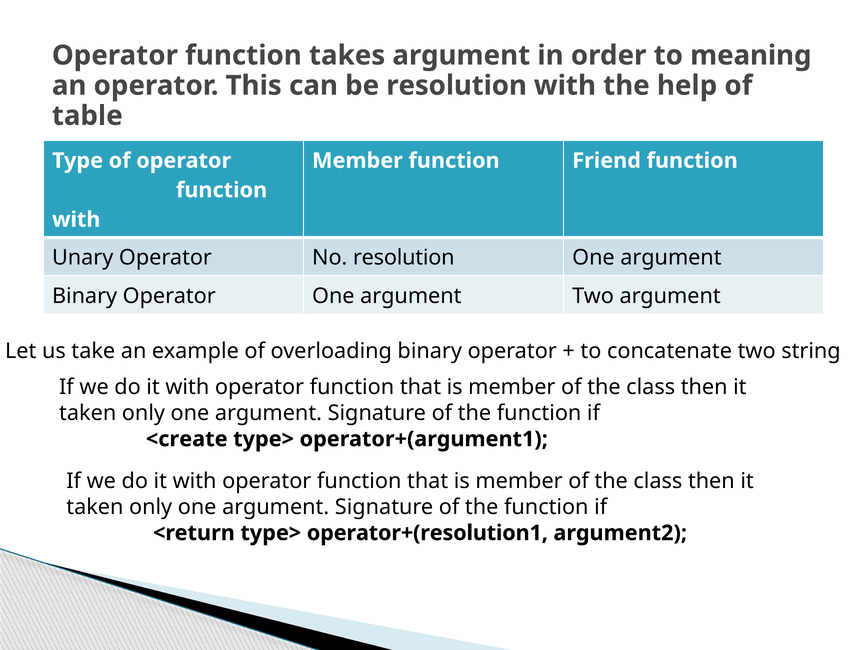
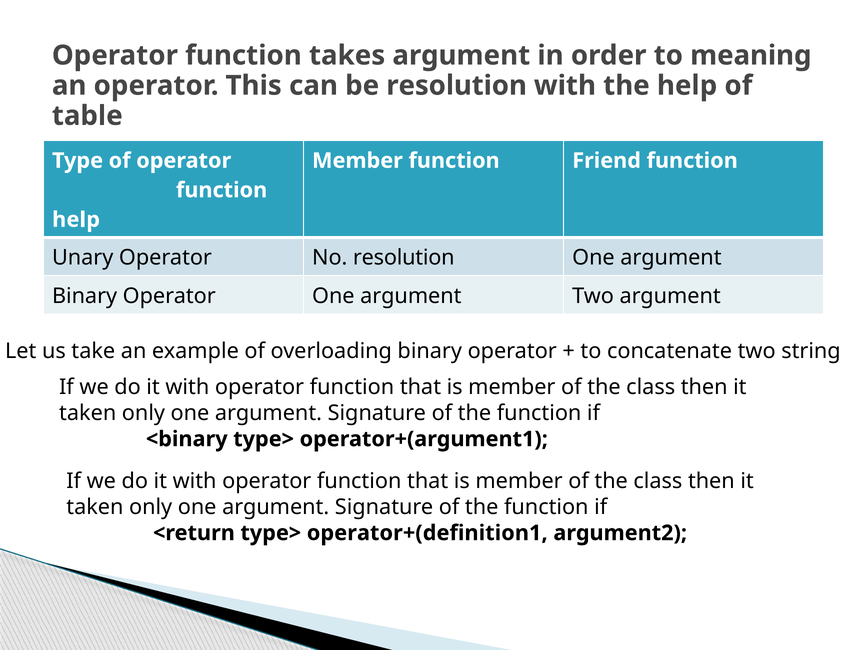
with: with -> help (76, 220)
<create: <create -> <binary (187, 439)
operator+(resolution1: operator+(resolution1 -> operator+(definition1 (427, 533)
